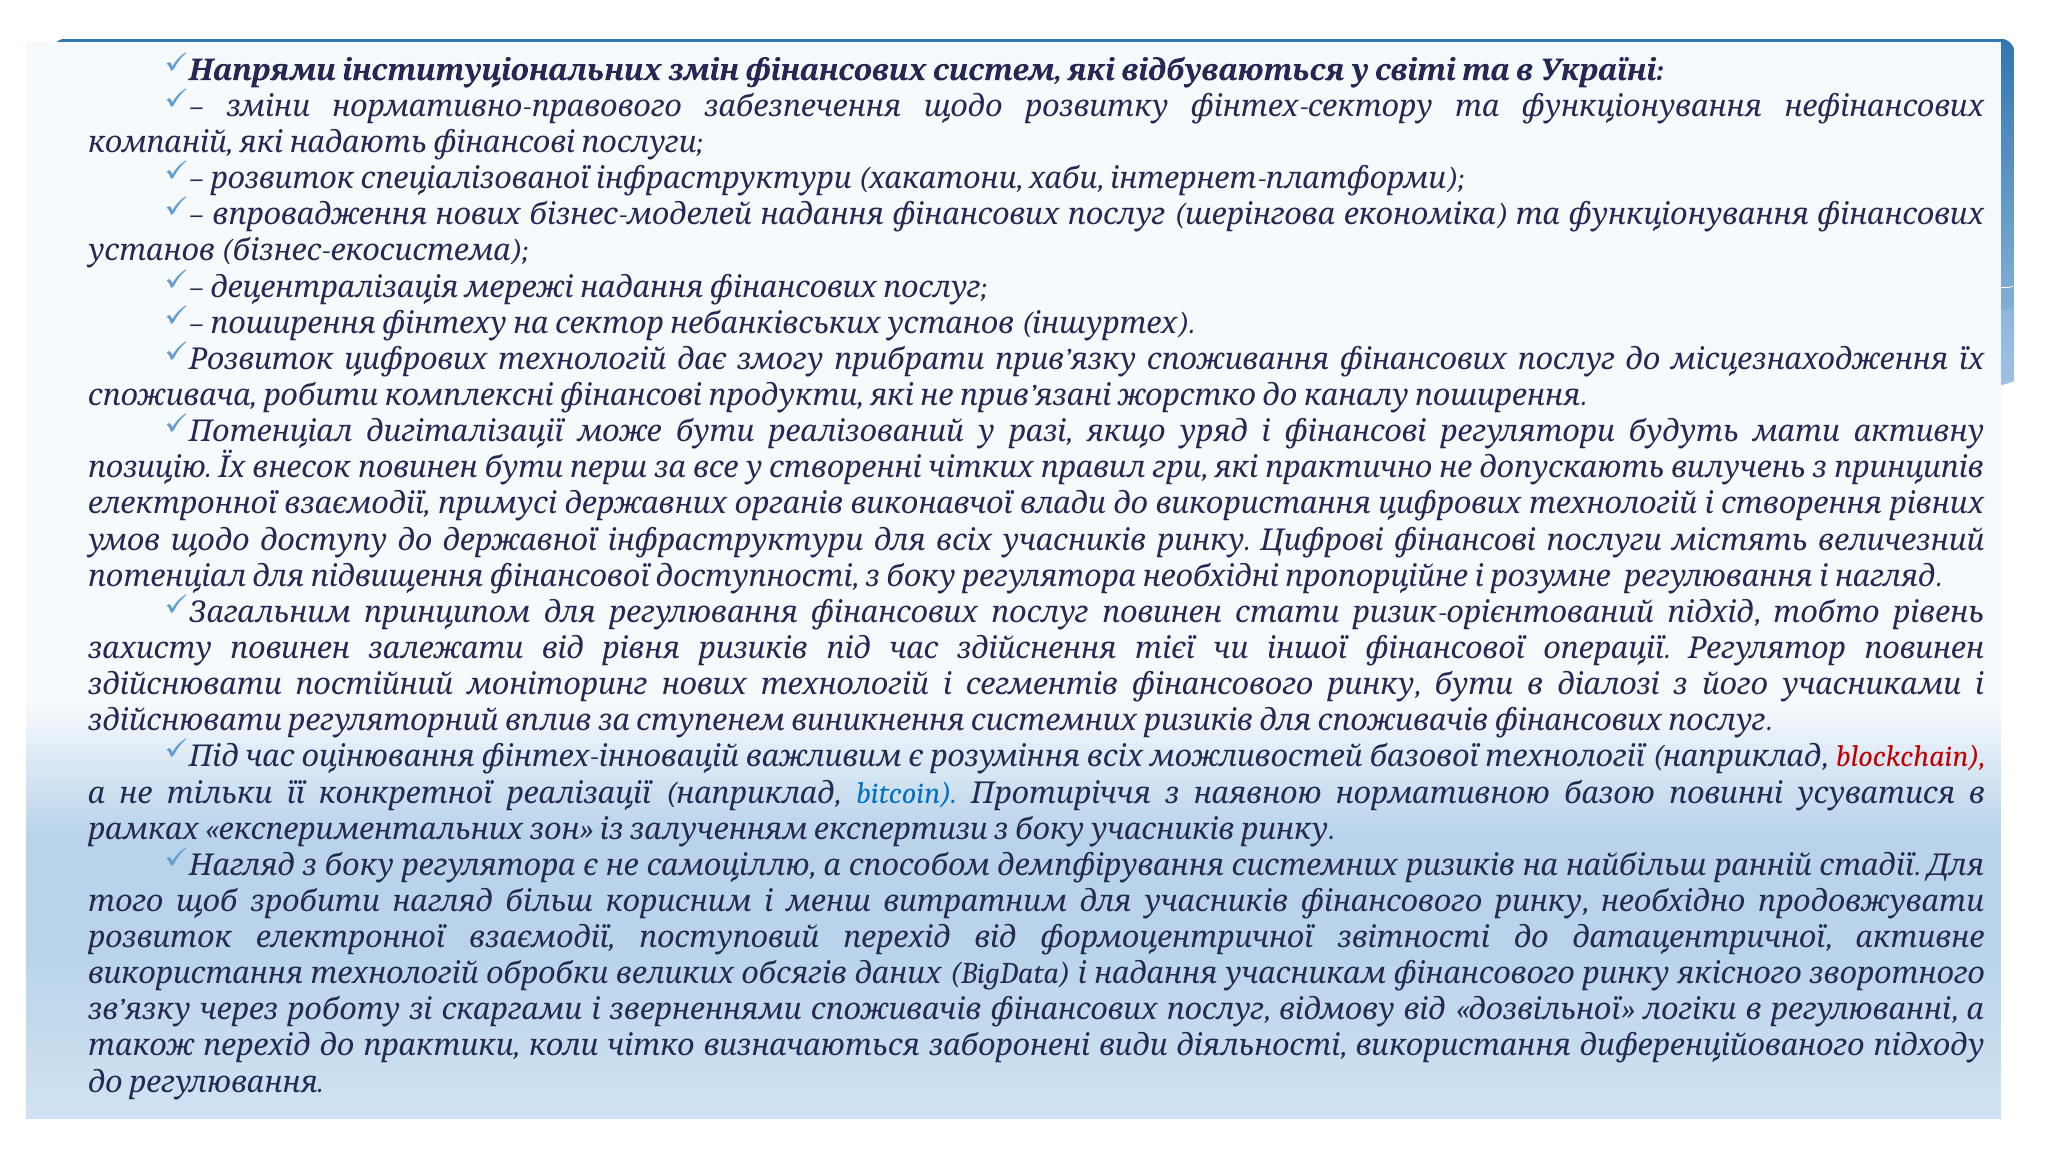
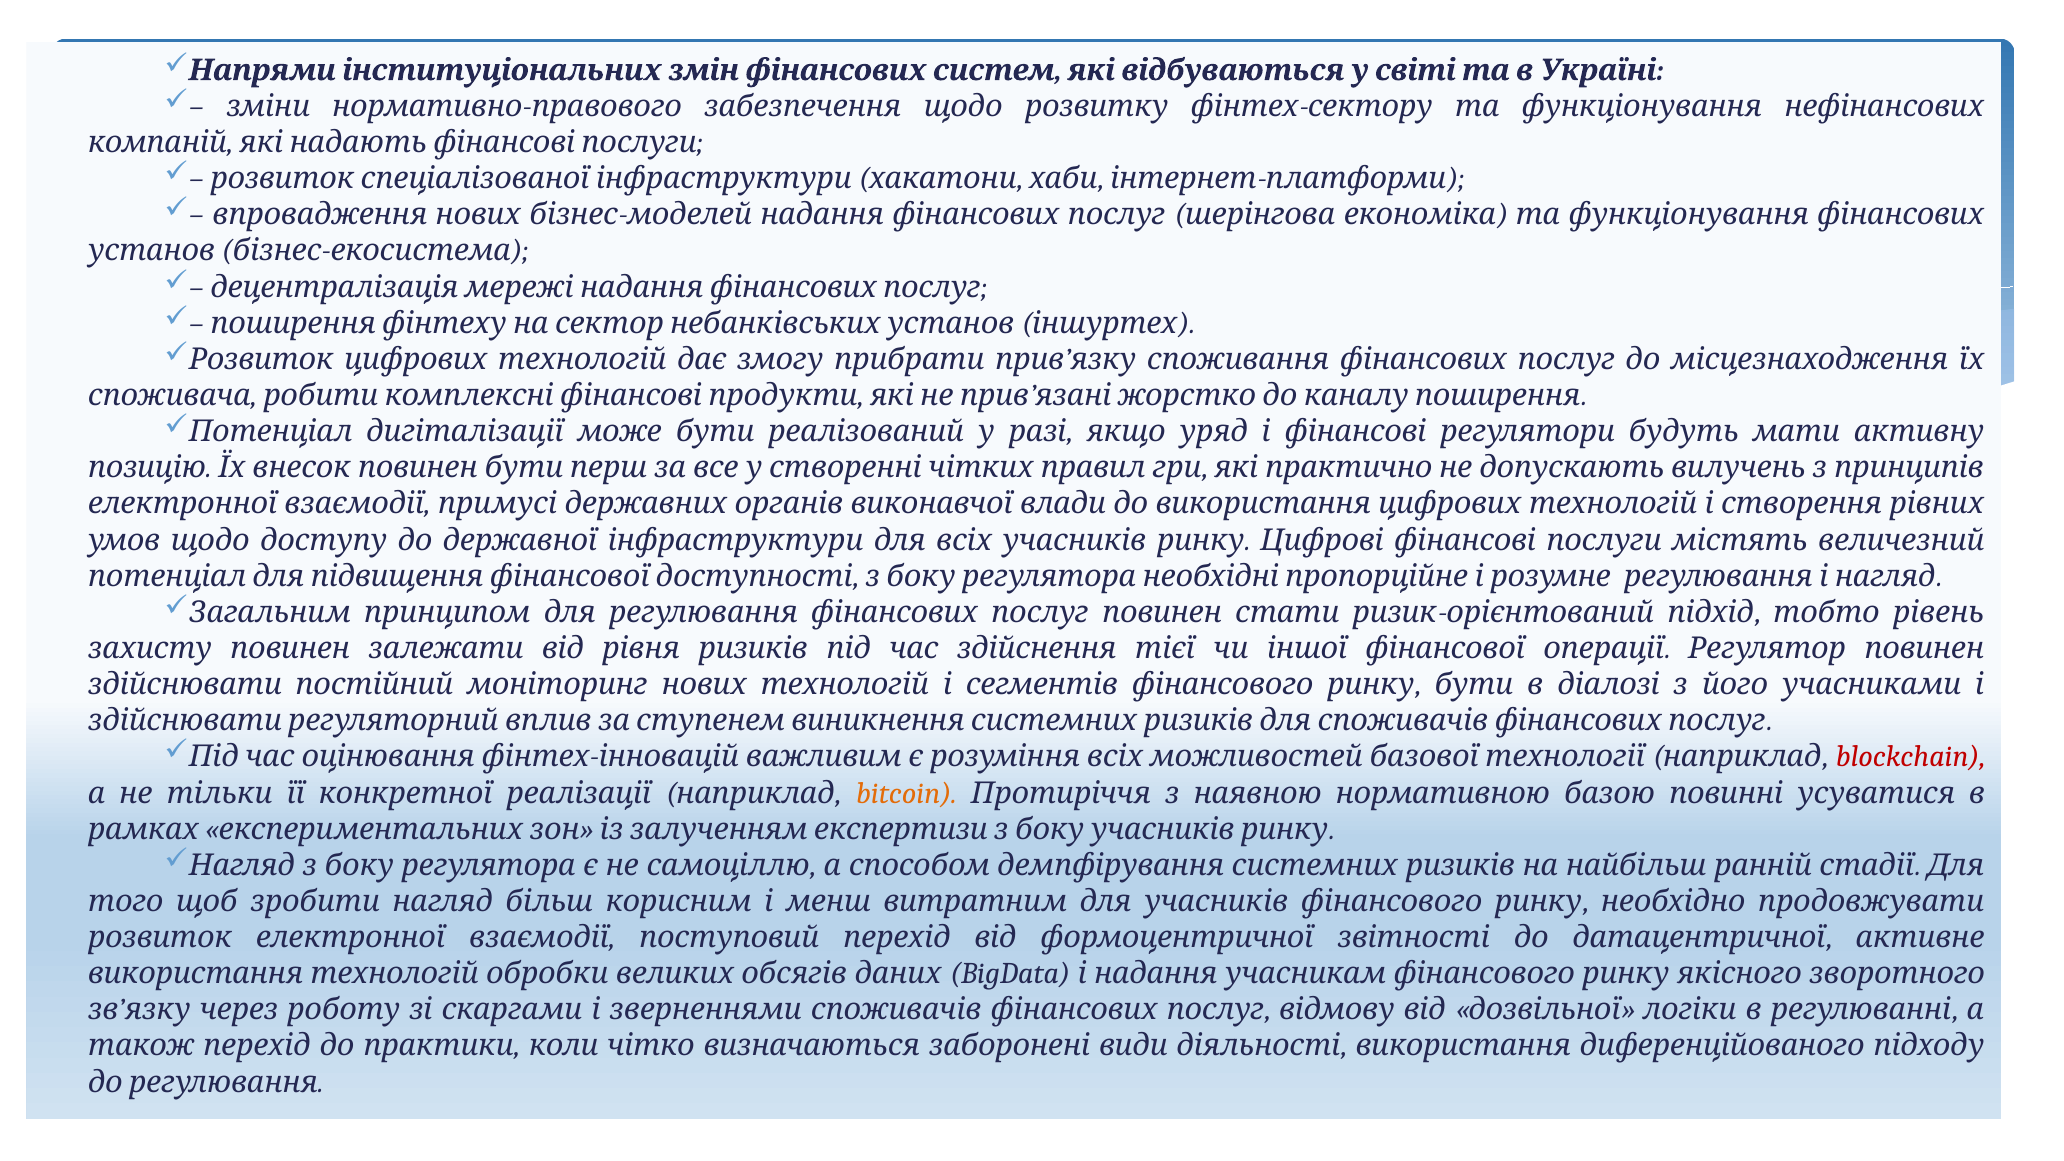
bitcoin colour: blue -> orange (906, 793)
